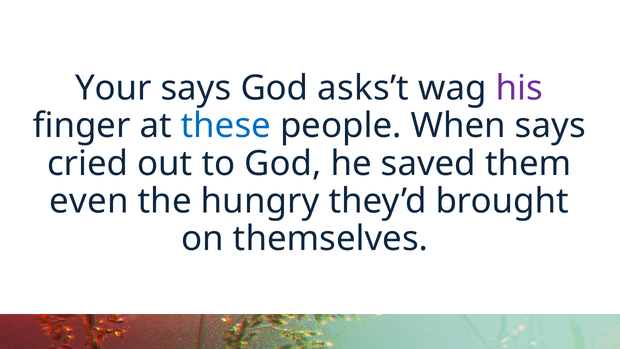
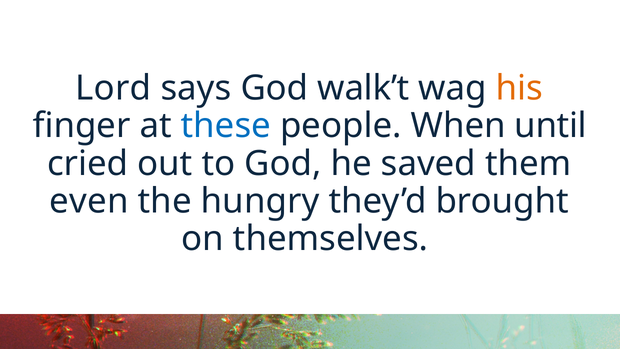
Your: Your -> Lord (113, 88)
asks’t: asks’t -> walk’t (363, 88)
his colour: purple -> orange (519, 88)
When says: says -> until (551, 126)
